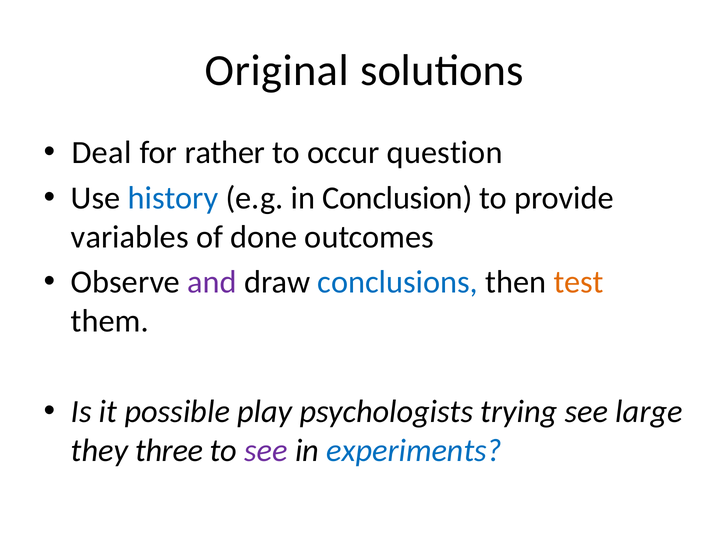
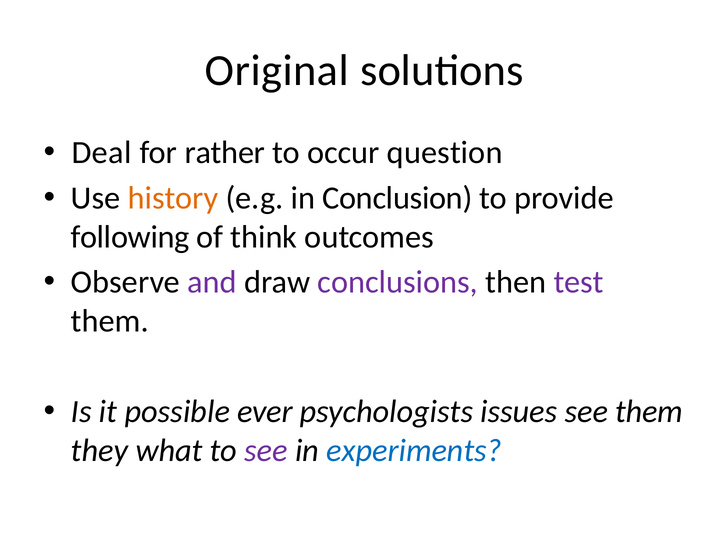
history colour: blue -> orange (173, 198)
variables: variables -> following (130, 237)
done: done -> think (264, 237)
conclusions colour: blue -> purple (398, 282)
test colour: orange -> purple (579, 282)
play: play -> ever (265, 412)
trying: trying -> issues (519, 412)
see large: large -> them (649, 412)
three: three -> what (169, 450)
